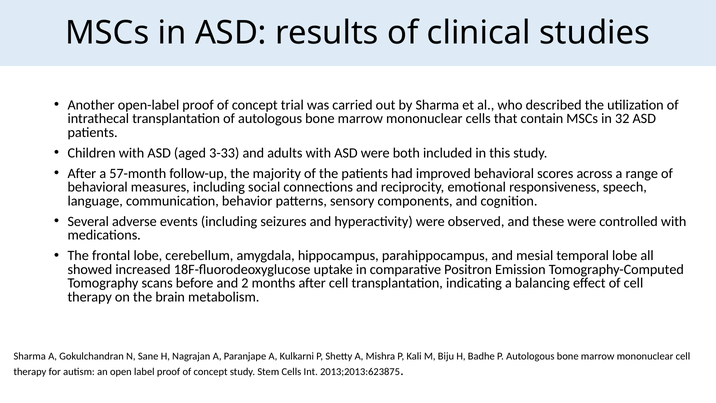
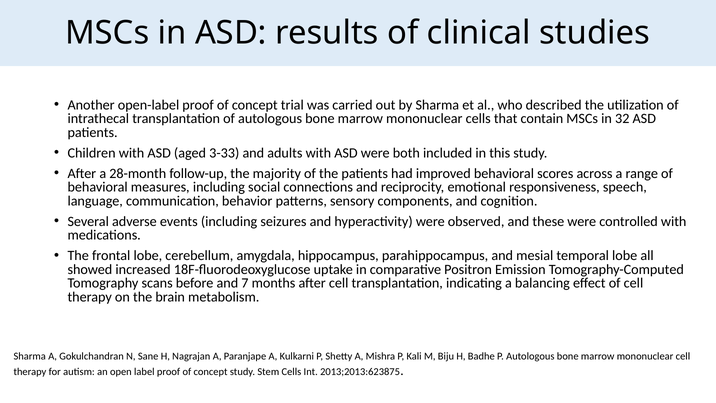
57-month: 57-month -> 28-month (138, 173)
2: 2 -> 7 (245, 283)
